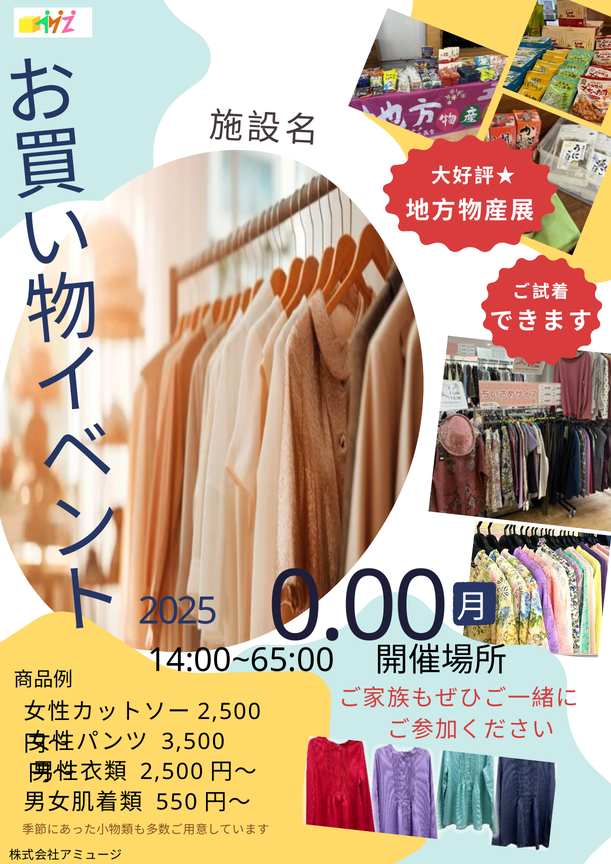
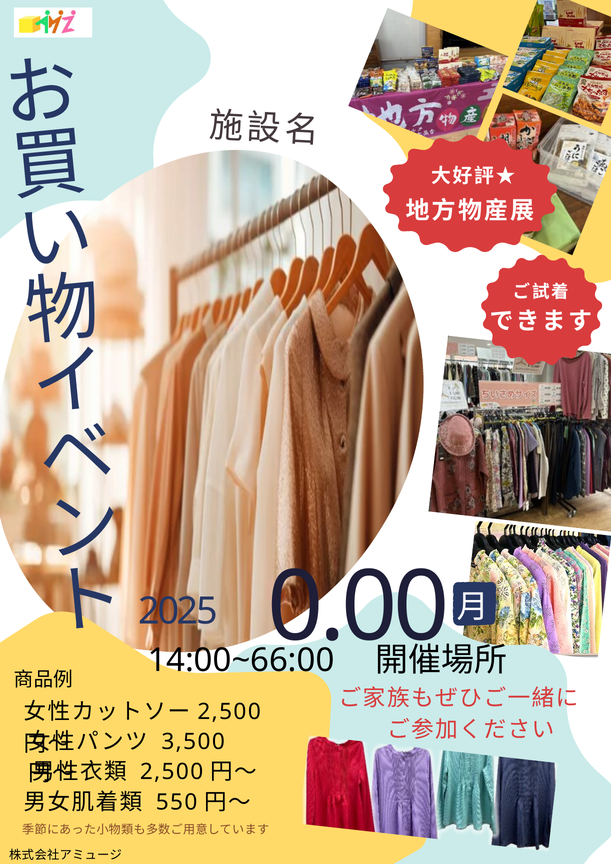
14:00~65:00: 14:00~65:00 -> 14:00~66:00 (241, 661)
